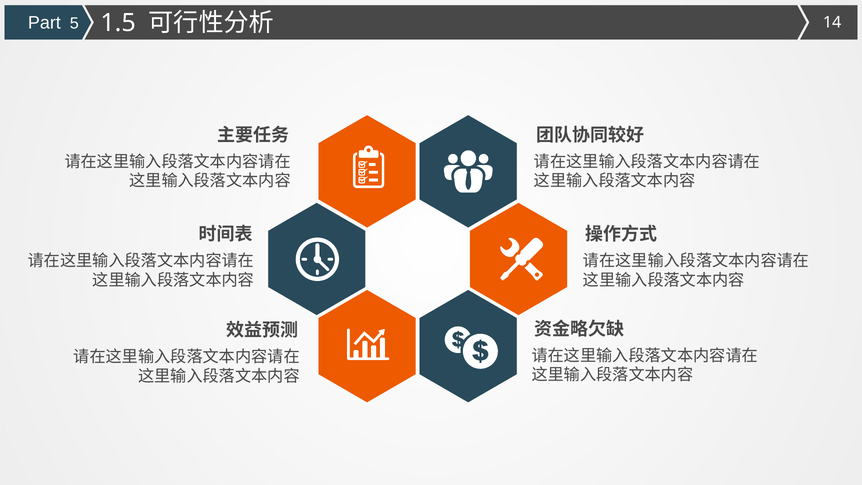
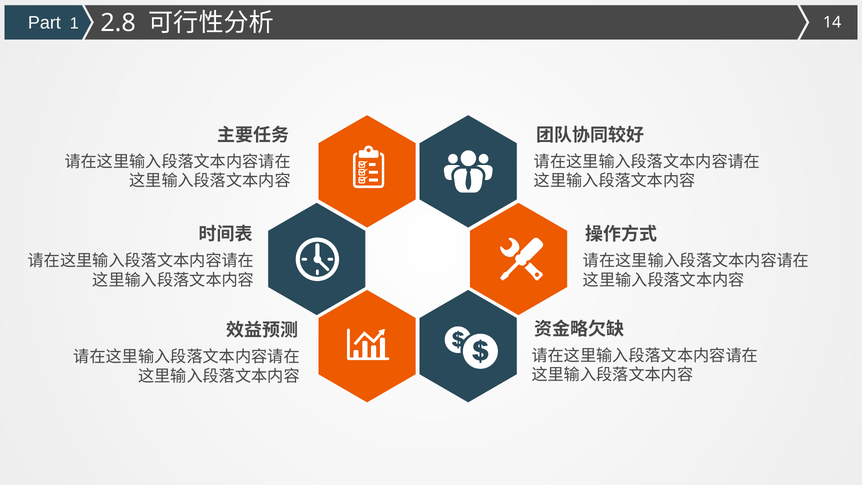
5: 5 -> 1 (74, 23)
1.5: 1.5 -> 2.8 (118, 23)
